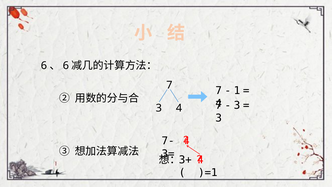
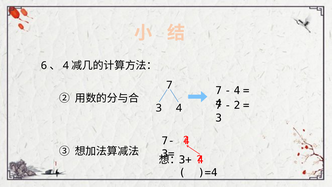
6: 6 -> 4 (66, 66)
1: 1 -> 4 (237, 91)
3: 3 -> 2 (237, 105)
)=1: )=1 -> )=4 (208, 173)
